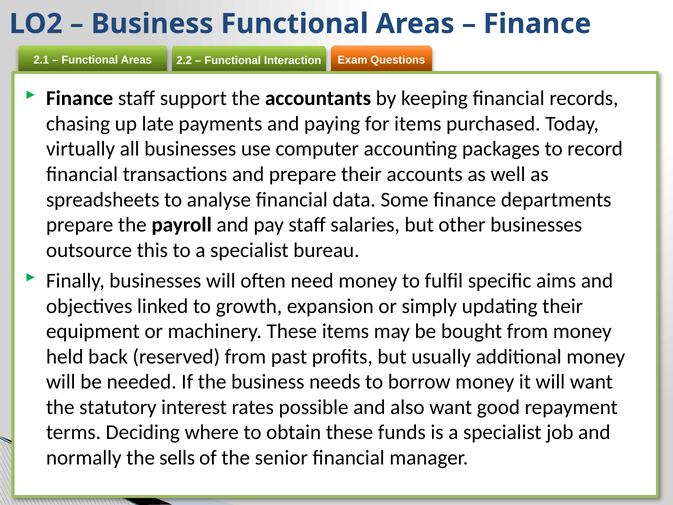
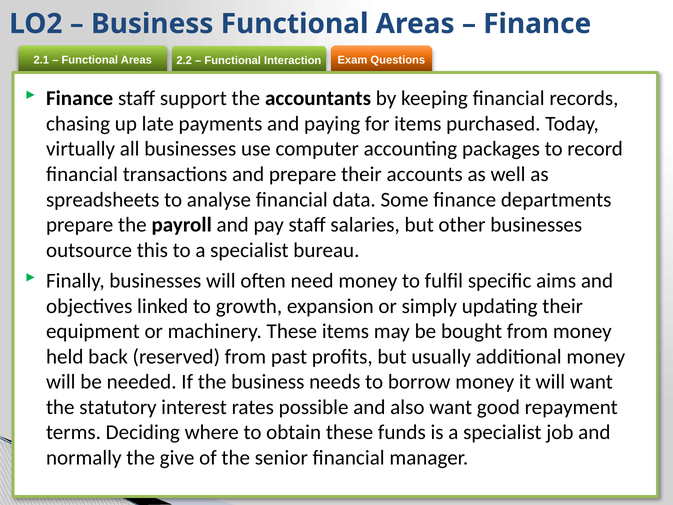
sells: sells -> give (177, 458)
